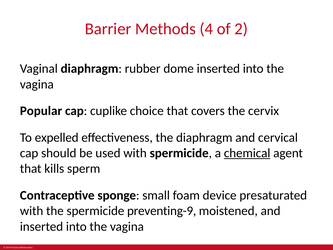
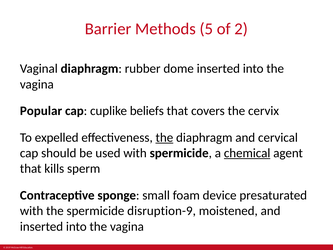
4: 4 -> 5 (206, 29)
choice: choice -> beliefs (147, 111)
the underline: none -> present (164, 137)
preventing-9: preventing-9 -> disruption-9 (162, 211)
